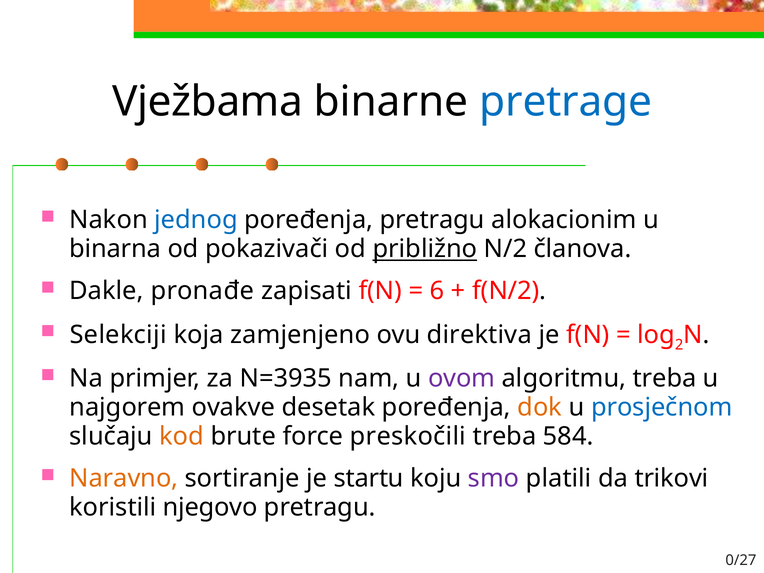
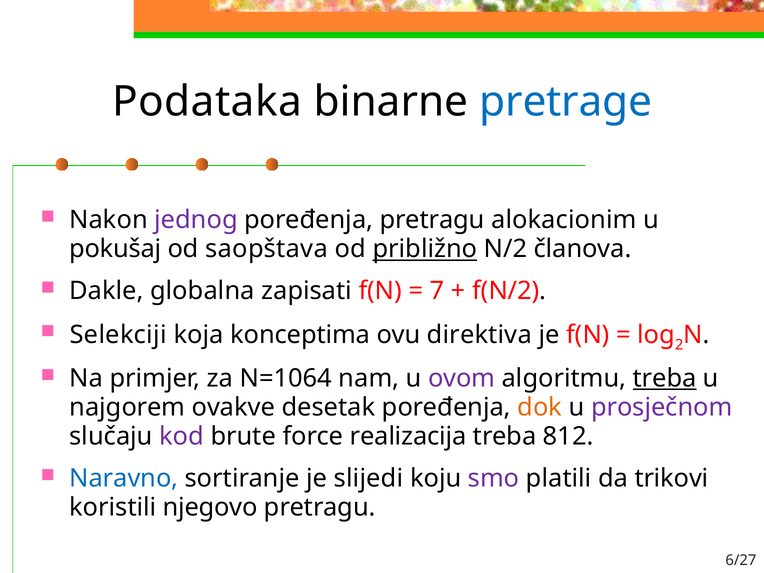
Vježbama: Vježbama -> Podataka (207, 102)
jednog colour: blue -> purple (196, 220)
binarna: binarna -> pokušaj (115, 249)
pokazivači: pokazivači -> saopštava (267, 249)
pronađe: pronađe -> globalna (202, 291)
6: 6 -> 7 (437, 291)
zamjenjeno: zamjenjeno -> konceptima (300, 335)
N=3935: N=3935 -> N=1064 (286, 378)
treba underline: none -> present (665, 378)
prosječnom colour: blue -> purple (662, 407)
kod colour: orange -> purple (182, 436)
preskočili: preskočili -> realizacija (408, 436)
584: 584 -> 812 (568, 436)
Naravno colour: orange -> blue (124, 478)
startu: startu -> slijedi (369, 478)
0/27: 0/27 -> 6/27 (741, 560)
